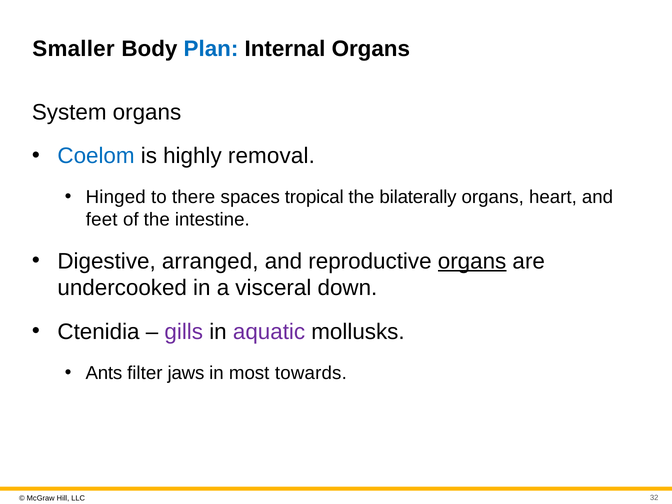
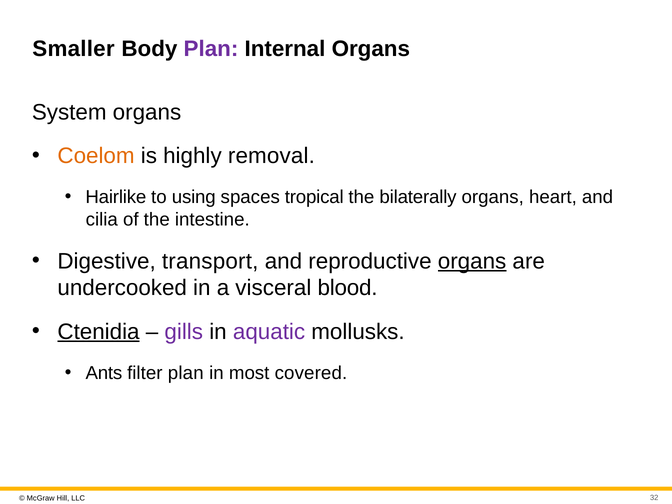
Plan colour: blue -> purple (211, 49)
Coelom colour: blue -> orange (96, 156)
Hinged: Hinged -> Hairlike (116, 197)
there: there -> using (194, 197)
feet: feet -> cilia (102, 219)
arranged: arranged -> transport (210, 261)
down: down -> blood (348, 288)
Ctenidia underline: none -> present (99, 332)
filter jaws: jaws -> plan (186, 373)
towards: towards -> covered (311, 373)
